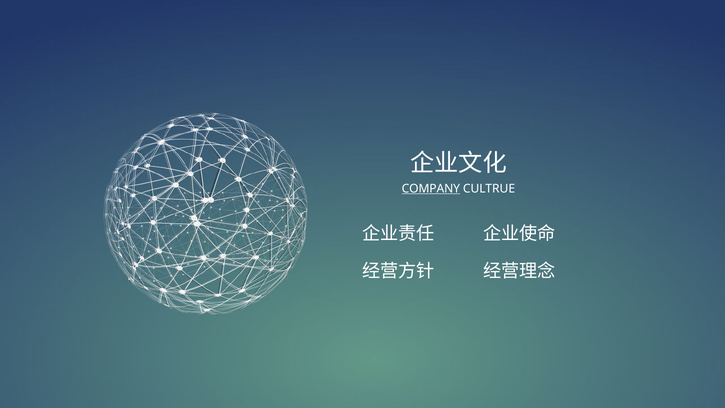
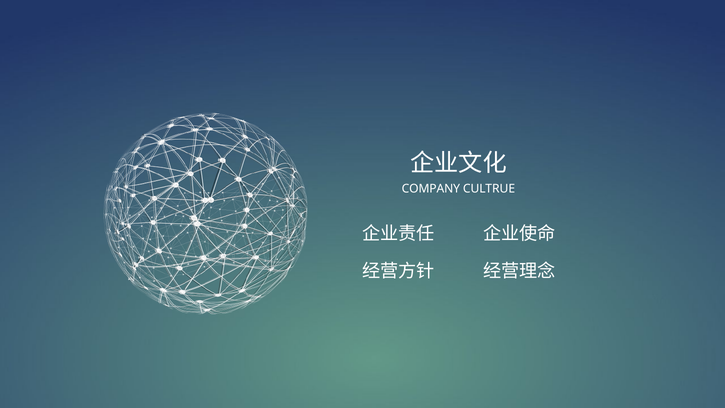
COMPANY underline: present -> none (431, 189)
